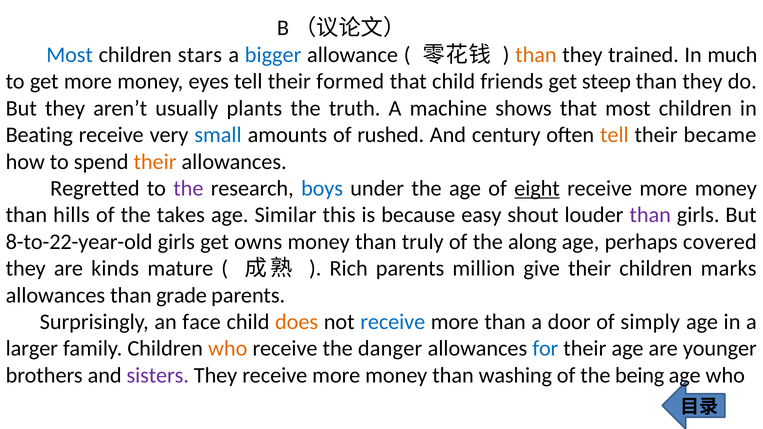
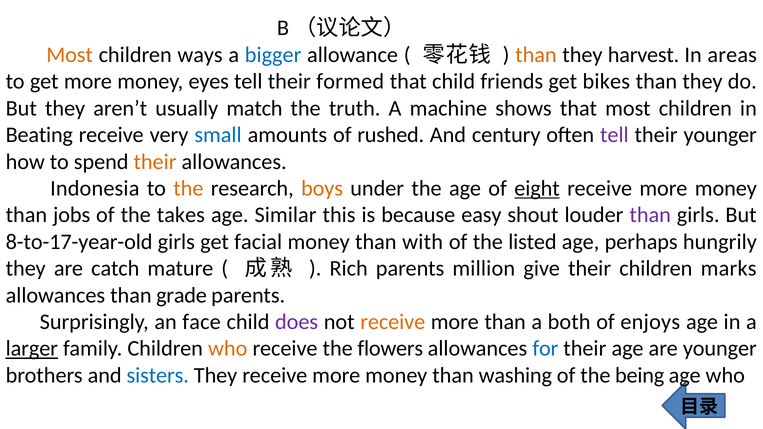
Most colour: blue -> orange (70, 55)
stars: stars -> ways (200, 55)
trained: trained -> harvest (644, 55)
much: much -> areas (732, 55)
steep: steep -> bikes (606, 82)
plants: plants -> match (254, 108)
tell colour: orange -> purple (614, 135)
their became: became -> younger (720, 135)
Regretted: Regretted -> Indonesia (95, 188)
the colour: purple -> orange (188, 188)
boys colour: blue -> orange (322, 188)
hills: hills -> jobs (72, 215)
8-to-22-year-old: 8-to-22-year-old -> 8-to-17-year-old (79, 242)
owns: owns -> facial (258, 242)
truly: truly -> with (423, 242)
along: along -> listed (532, 242)
covered: covered -> hungrily (720, 242)
kinds: kinds -> catch (115, 269)
does colour: orange -> purple (297, 322)
receive colour: blue -> orange (393, 322)
door: door -> both (569, 322)
simply: simply -> enjoys (650, 322)
larger underline: none -> present (32, 349)
danger: danger -> flowers (390, 349)
sisters colour: purple -> blue (158, 376)
